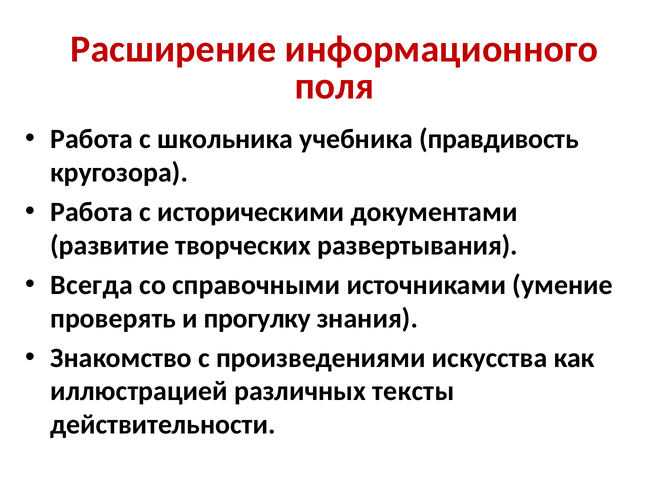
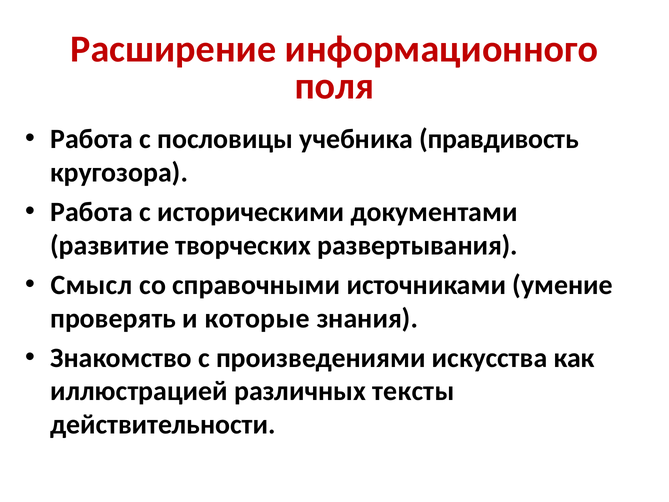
школьника: школьника -> пословицы (225, 139)
Всегда: Всегда -> Смысл (92, 285)
прогулку: прогулку -> которые (257, 318)
